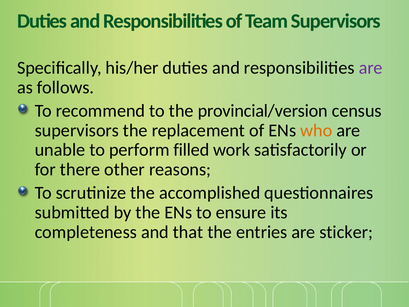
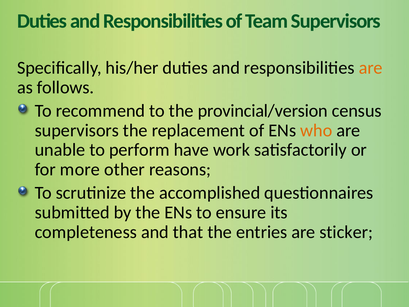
are colour: purple -> orange (371, 68)
filled: filled -> have (191, 150)
there: there -> more (80, 170)
